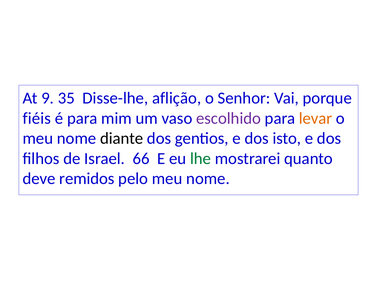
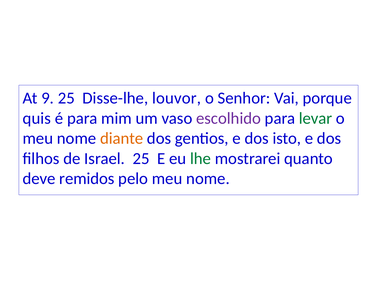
9 35: 35 -> 25 (66, 98)
aflição: aflição -> louvor (177, 98)
fiéis: fiéis -> quis (37, 118)
levar colour: orange -> green (316, 118)
diante colour: black -> orange (122, 138)
Israel 66: 66 -> 25 (141, 158)
